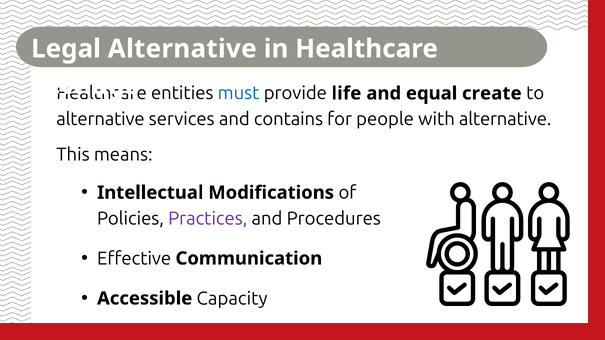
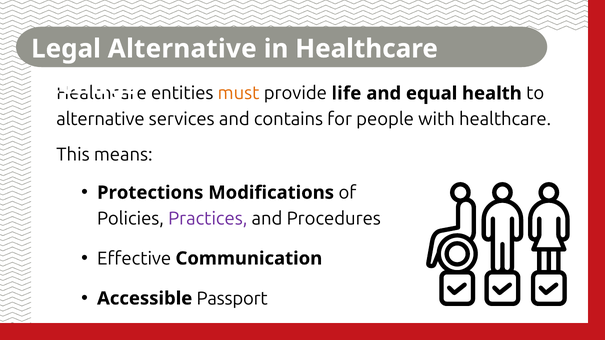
must colour: blue -> orange (239, 93)
create: create -> health (492, 93)
with alternative: alternative -> healthcare (505, 119)
Intellectual: Intellectual -> Protections (150, 193)
Capacity: Capacity -> Passport (232, 299)
